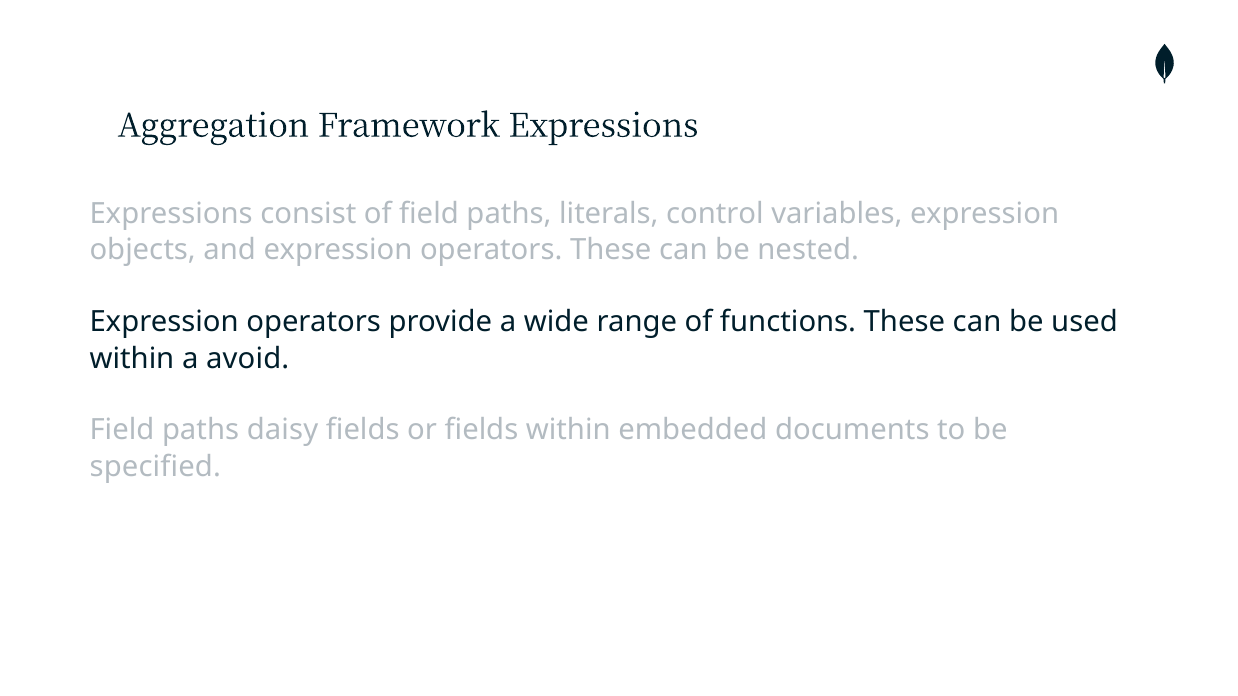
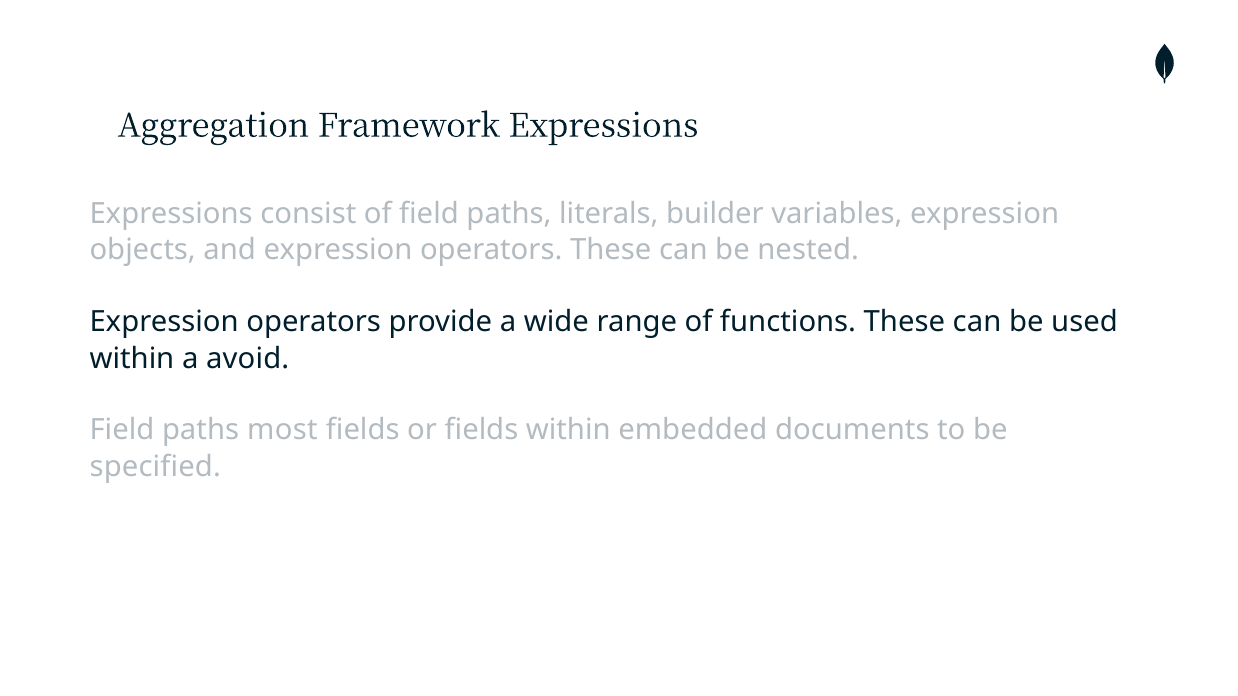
control: control -> builder (715, 214)
daisy: daisy -> most (282, 430)
